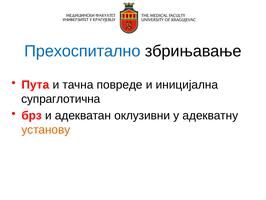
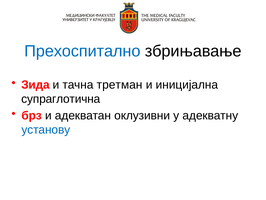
Пута: Пута -> Зида (36, 85)
повреде: повреде -> третман (120, 85)
установу colour: orange -> blue (46, 130)
